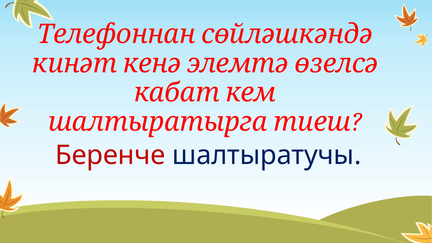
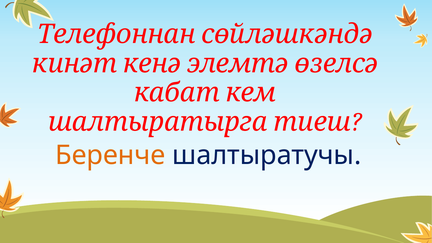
Беренче colour: red -> orange (110, 155)
